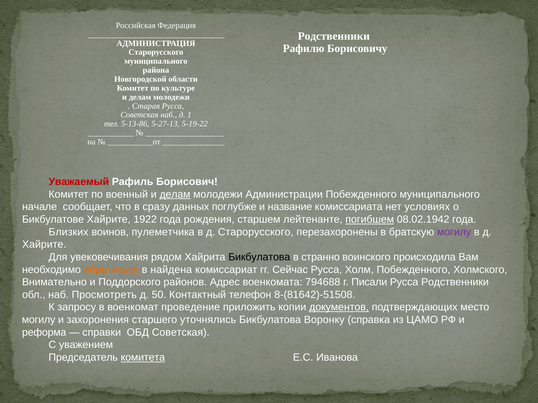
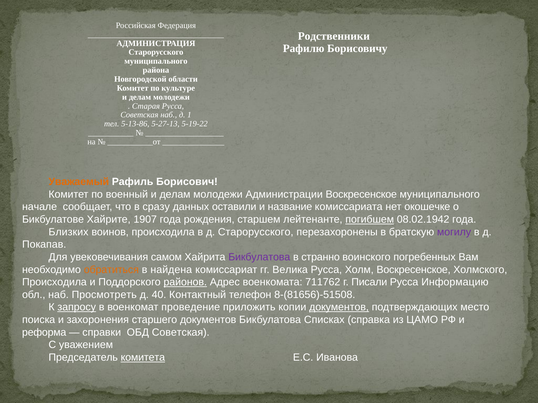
Уважаемый colour: red -> orange (79, 182)
делам underline: present -> none (175, 195)
Администрации Побежденного: Побежденного -> Воскресенское (361, 195)
поглубже: поглубже -> оставили (234, 207)
условиях: условиях -> окошечке (427, 207)
1922: 1922 -> 1907 (145, 220)
воинов пулеметчика: пулеметчика -> происходила (163, 232)
Хайрите: Хайрите -> Покапав (44, 245)
рядом: рядом -> самом (166, 257)
Бикбулатова colour: black -> purple (259, 257)
происходила: происходила -> погребенных (425, 257)
Сейчас: Сейчас -> Велика (290, 270)
Холм Побежденного: Побежденного -> Воскресенское (414, 270)
Внимательно: Внимательно -> Происходила (54, 282)
районов underline: none -> present (185, 282)
794688: 794688 -> 711762 (323, 282)
Русса Родственники: Родственники -> Информацию (455, 282)
50: 50 -> 40 (159, 295)
8-(81642)-51508: 8-(81642)-51508 -> 8-(81656)-51508 (315, 295)
запросу underline: none -> present (77, 308)
могилу: могилу -> поиска (39, 320)
старшего уточнялись: уточнялись -> документов (208, 320)
Воронку: Воронку -> Списках (324, 320)
